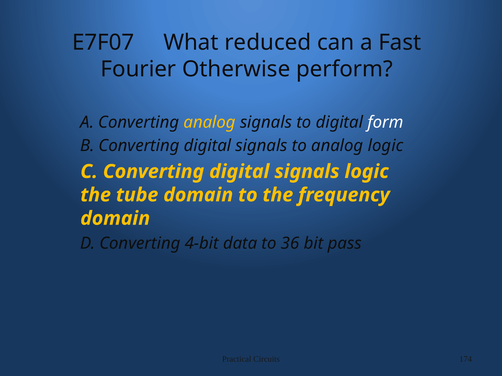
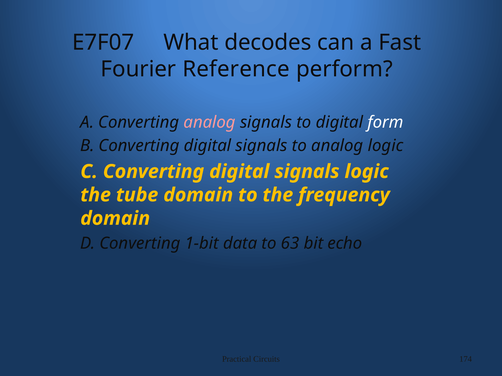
reduced: reduced -> decodes (268, 43)
Otherwise: Otherwise -> Reference (236, 69)
analog colour: yellow -> pink (210, 122)
4-bit: 4-bit -> 1-bit (202, 244)
36: 36 -> 63 (290, 244)
pass: pass -> echo (345, 244)
